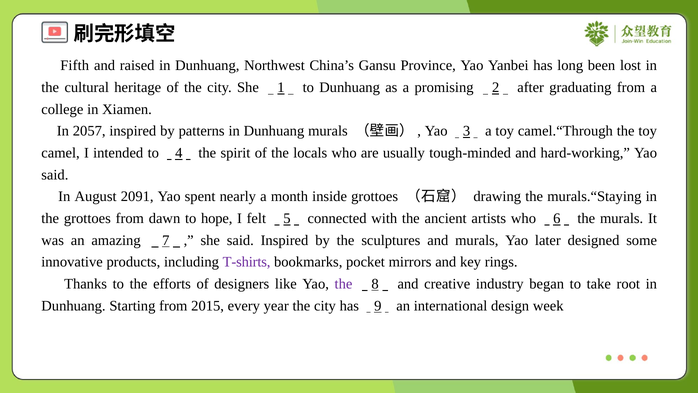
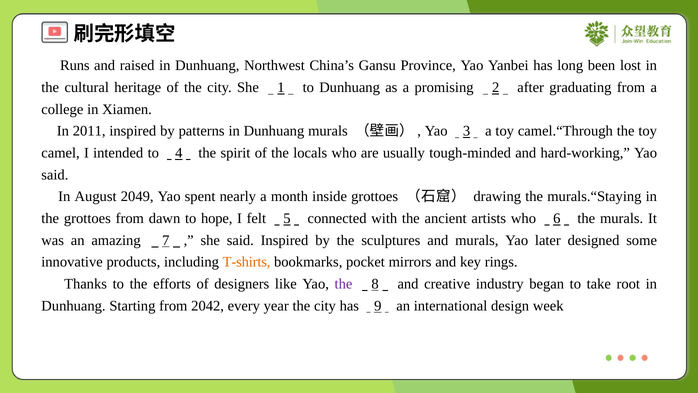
Fifth: Fifth -> Runs (75, 66)
2057: 2057 -> 2011 (89, 131)
2091: 2091 -> 2049 (137, 196)
T-shirts colour: purple -> orange (247, 262)
2015: 2015 -> 2042 (208, 305)
